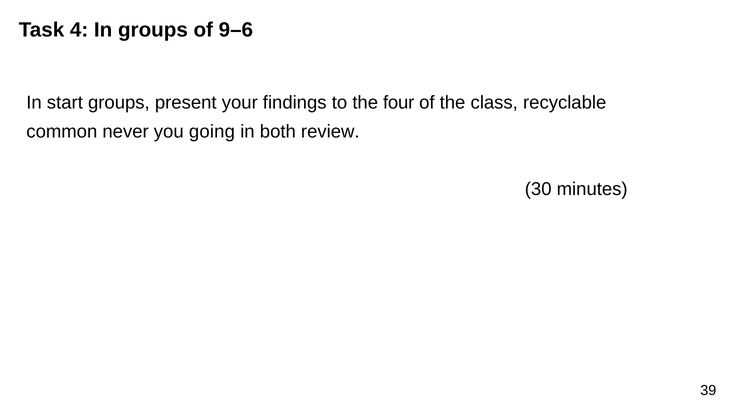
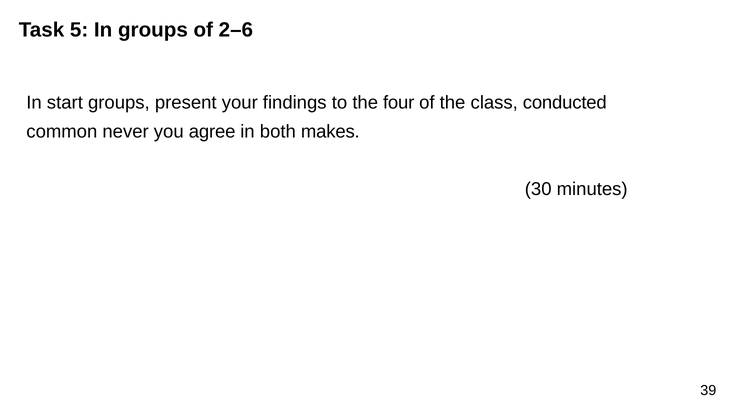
4: 4 -> 5 (79, 30)
9–6: 9–6 -> 2–6 (236, 30)
recyclable: recyclable -> conducted (565, 103)
going: going -> agree (212, 131)
review: review -> makes (330, 131)
